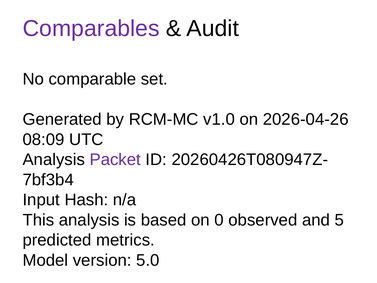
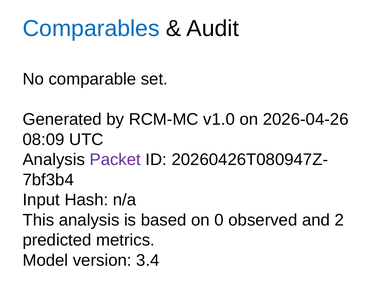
Comparables colour: purple -> blue (91, 29)
5: 5 -> 2 (339, 220)
5.0: 5.0 -> 3.4 (148, 260)
